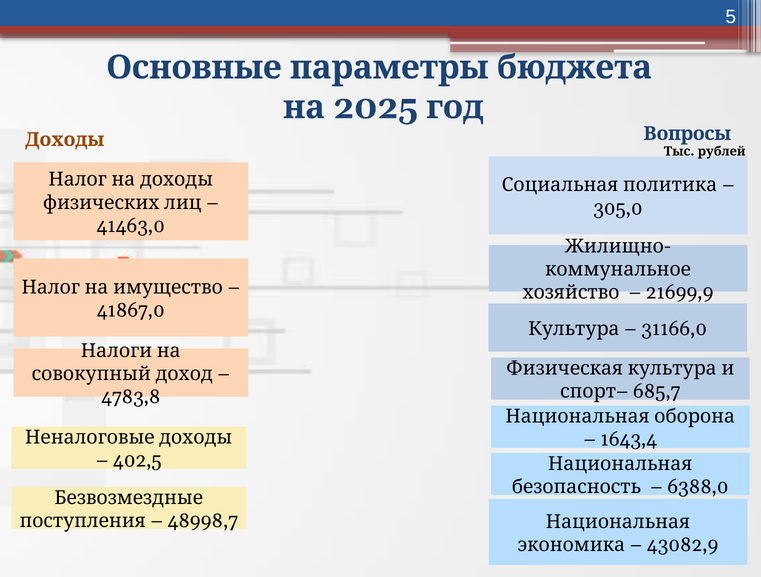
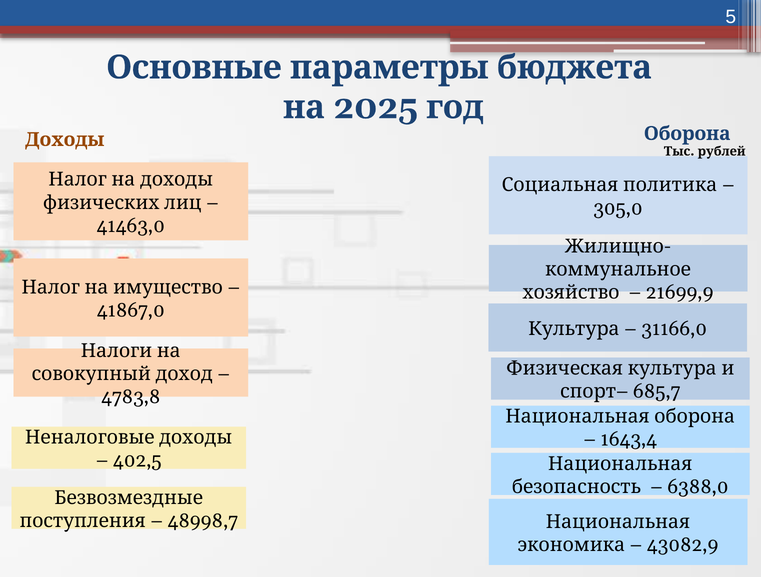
Вопросы: Вопросы -> Оборона (687, 134)
